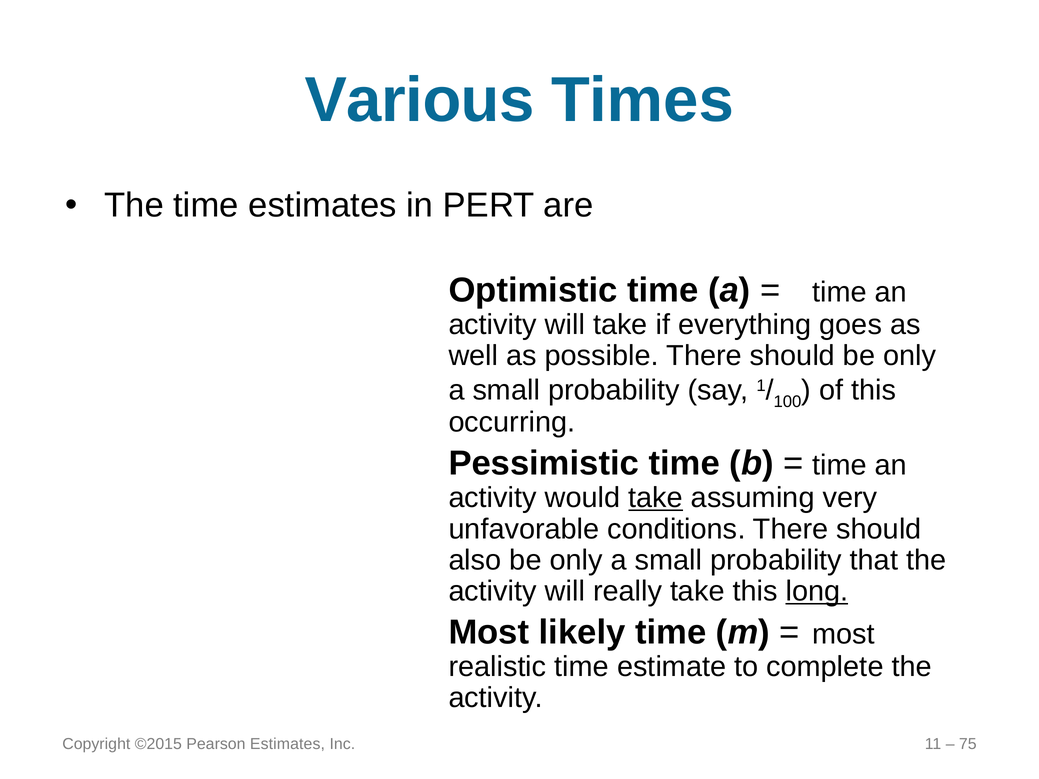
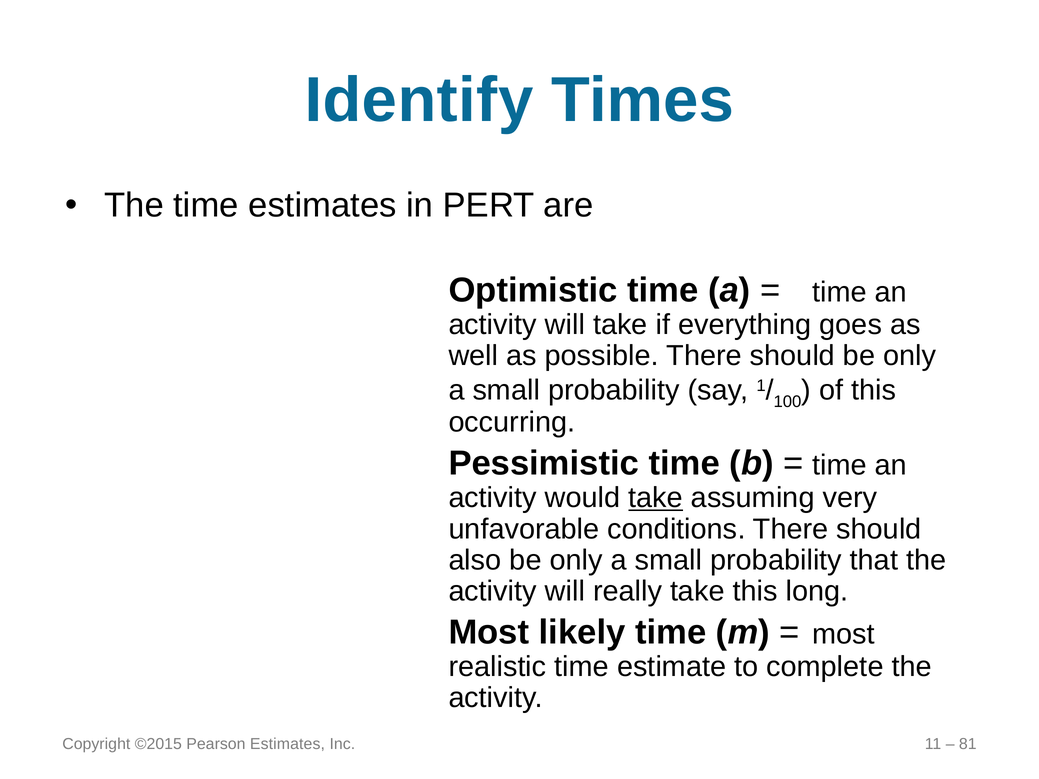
Various: Various -> Identify (419, 101)
long underline: present -> none (817, 591)
75: 75 -> 81 (968, 744)
